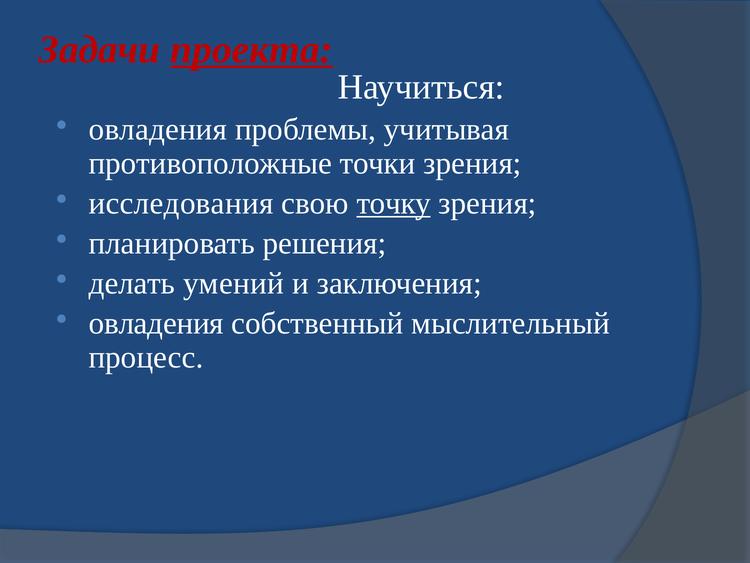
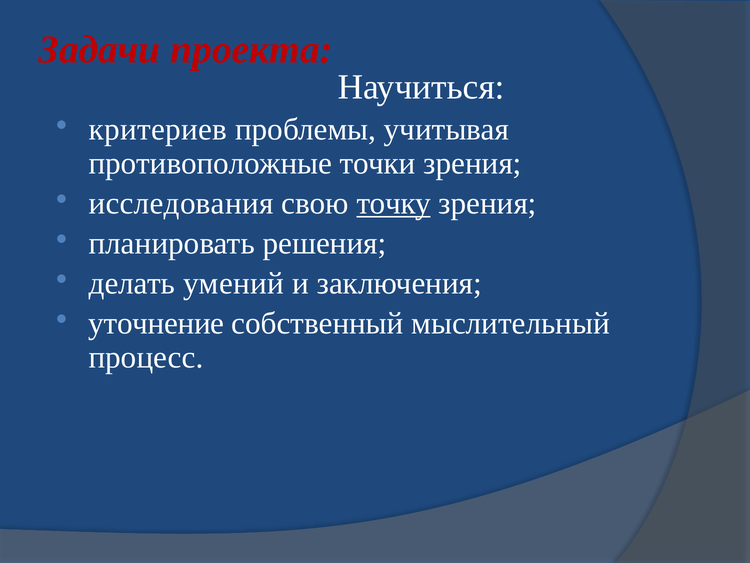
проекта underline: present -> none (252, 50)
овладения: овладения -> критериев (158, 129)
овладения: овладения -> уточнение (156, 323)
